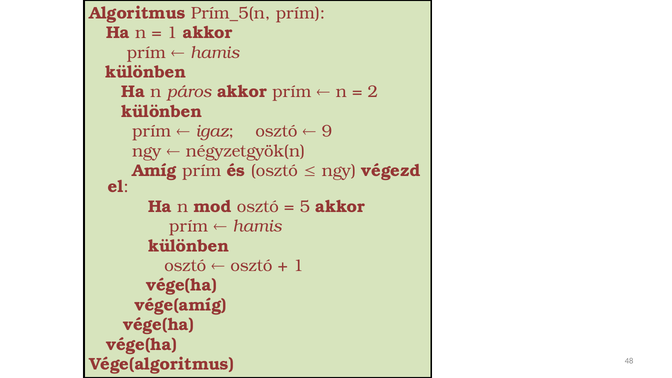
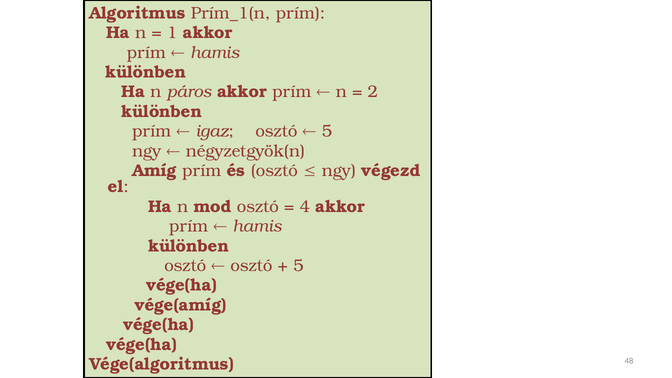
Prím_5(n: Prím_5(n -> Prím_1(n (231, 13)
9: 9 -> 5 (327, 131)
5: 5 -> 4 (305, 207)
1: 1 -> 5 (298, 266)
